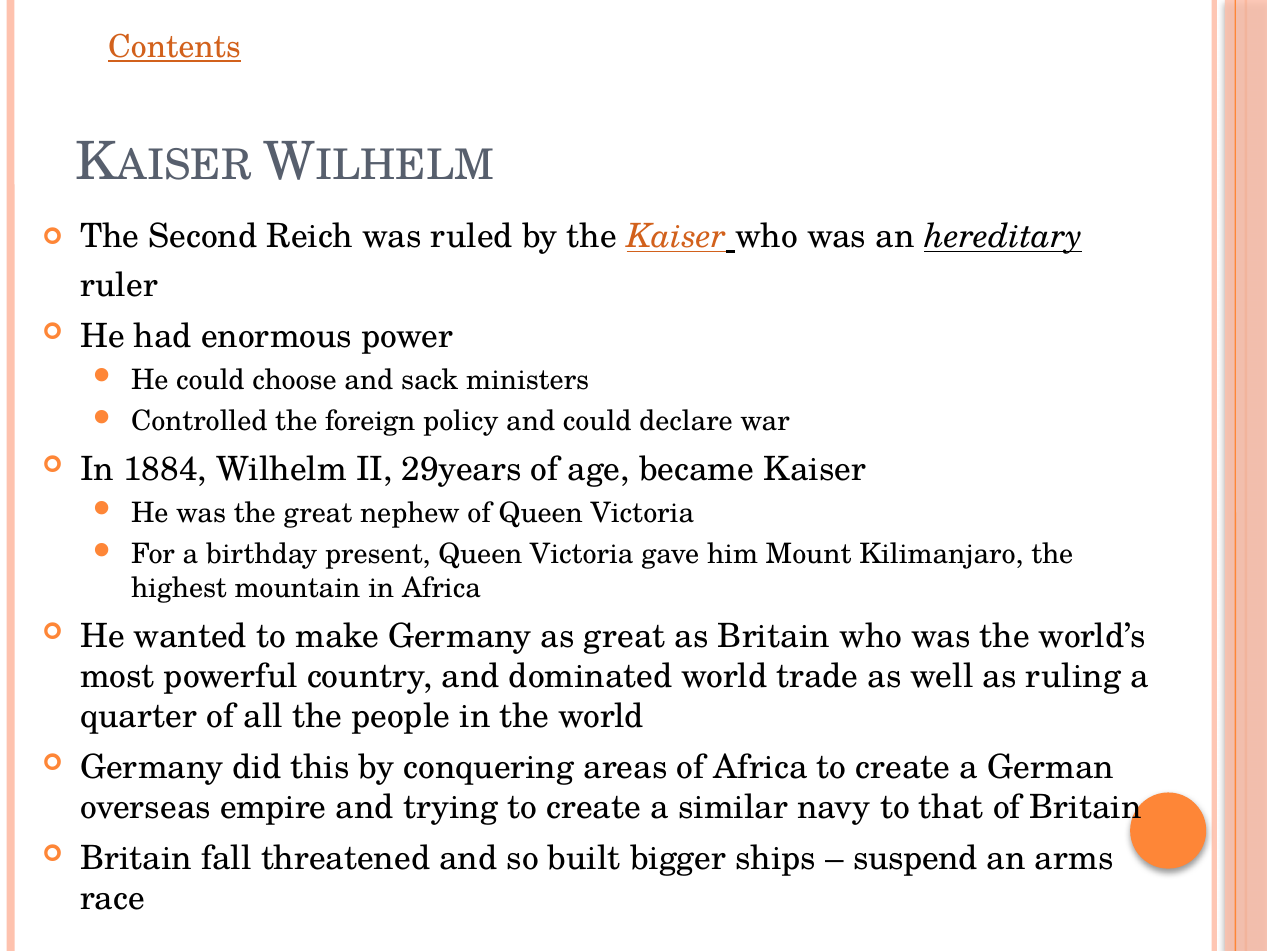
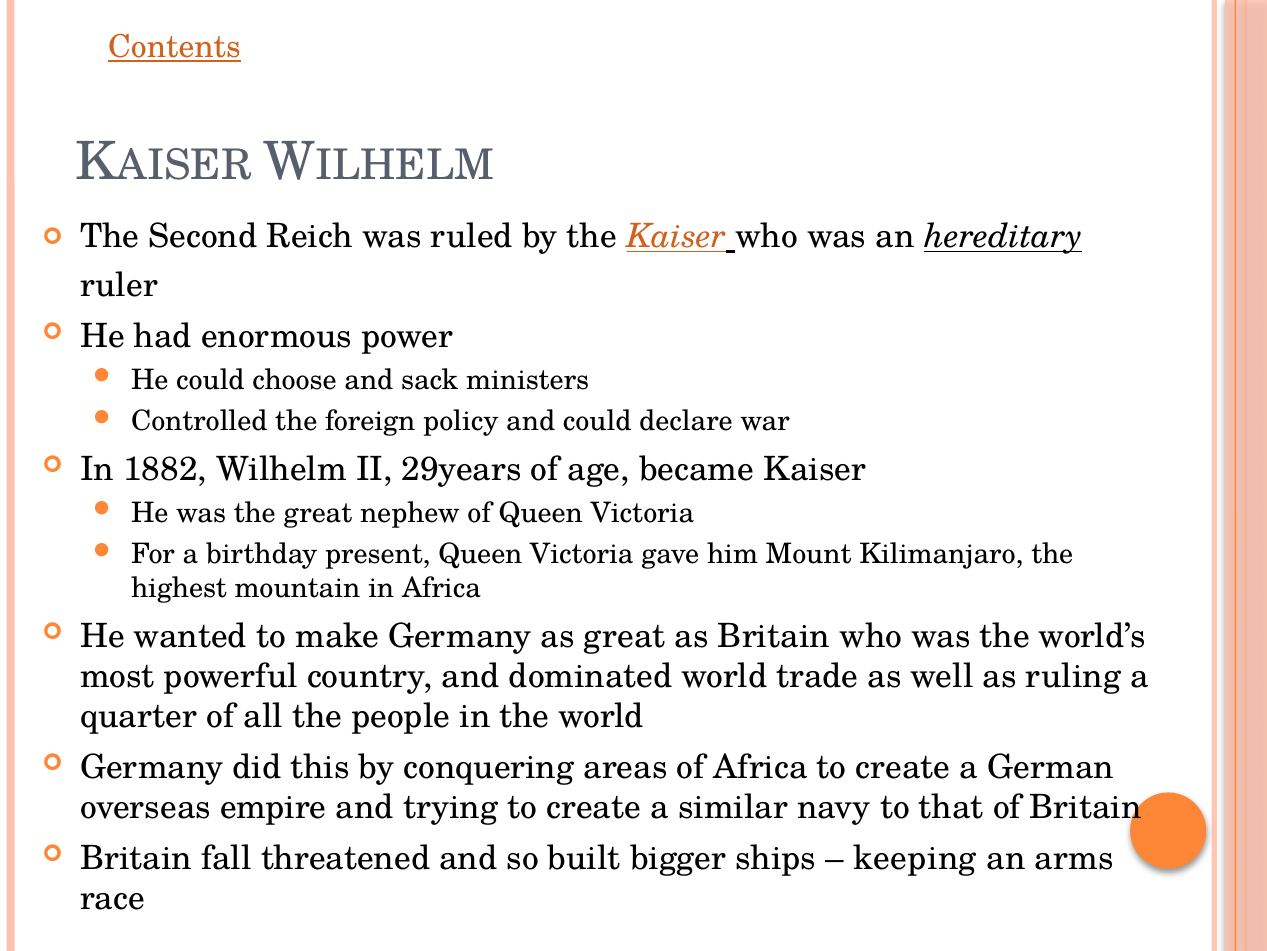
1884: 1884 -> 1882 (165, 469)
suspend: suspend -> keeping (915, 857)
